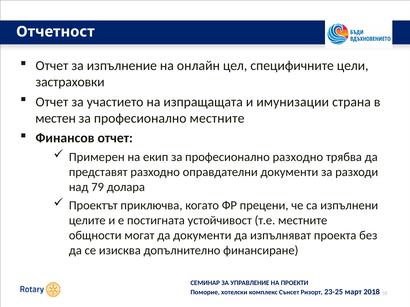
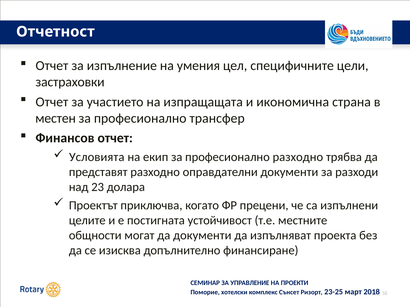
онлайн: онлайн -> умения (198, 66)
имунизации: имунизации -> икономична (293, 102)
професионално местните: местните -> трансфер (217, 118)
Примерен: Примерен -> Условията (97, 157)
79: 79 -> 23 (98, 187)
